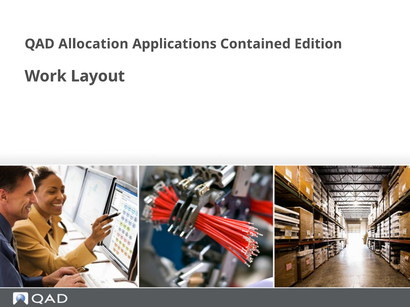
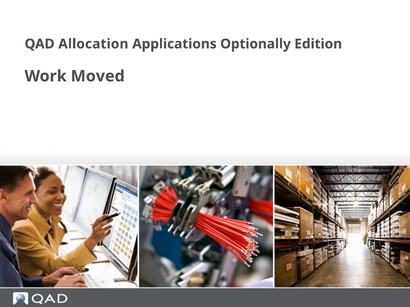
Contained: Contained -> Optionally (255, 44)
Layout: Layout -> Moved (98, 76)
